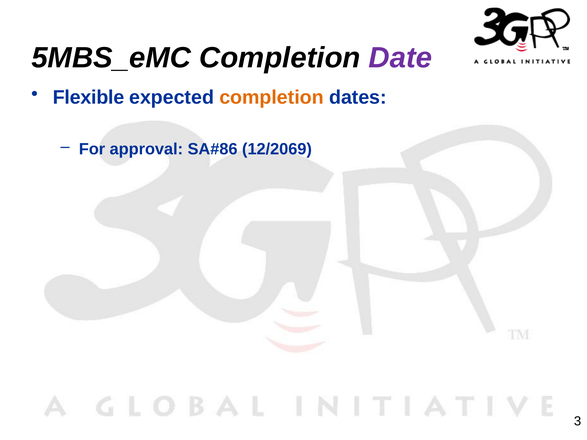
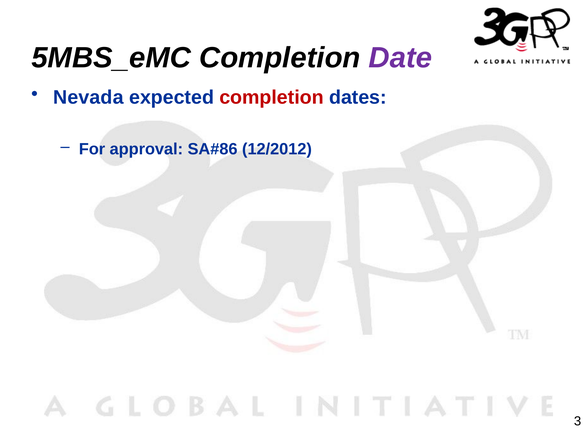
Flexible: Flexible -> Nevada (88, 97)
completion colour: orange -> red (272, 97)
12/2069: 12/2069 -> 12/2012 (277, 149)
